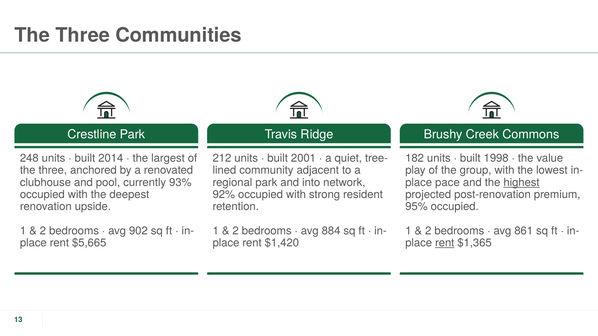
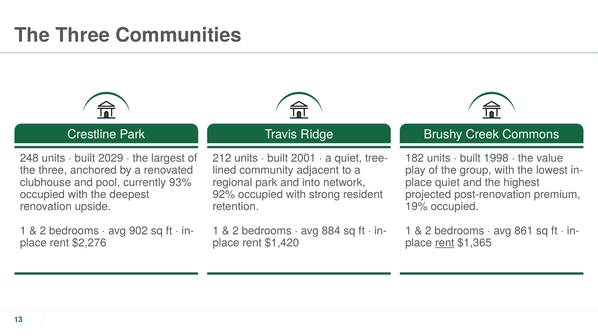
2014: 2014 -> 2029 (111, 158)
pace: pace -> quiet (447, 183)
highest underline: present -> none (521, 183)
95%: 95% -> 19% (416, 207)
$5,665: $5,665 -> $2,276 (89, 243)
